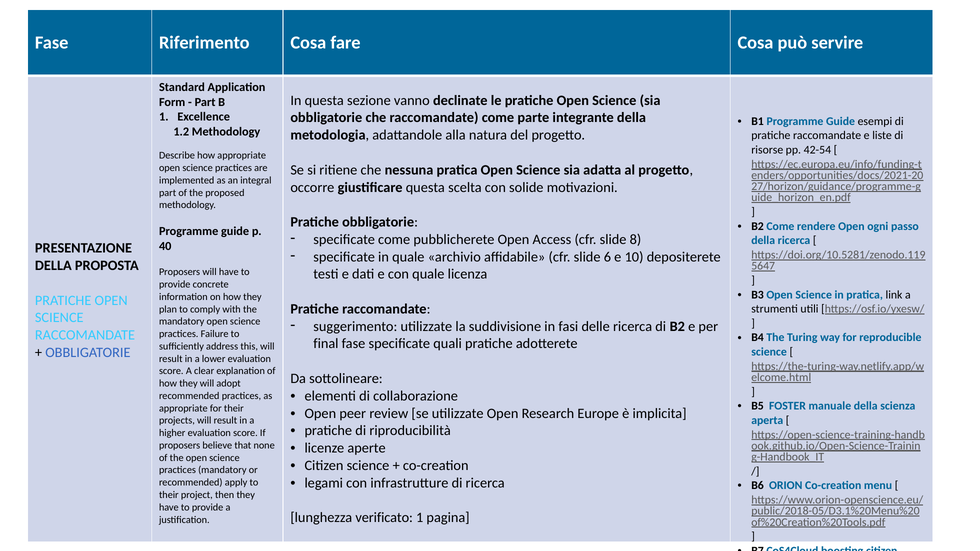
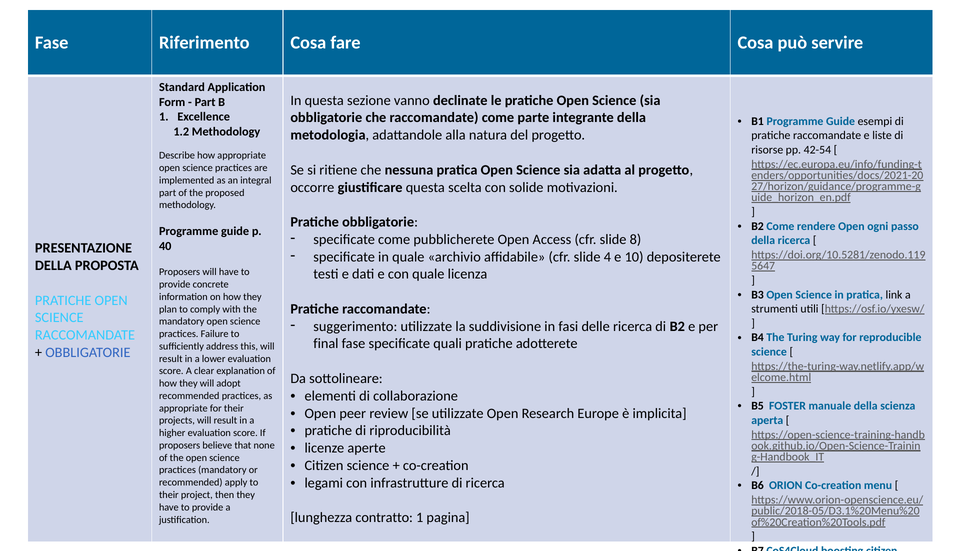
slide 6: 6 -> 4 (607, 257)
verificato: verificato -> contratto (384, 518)
